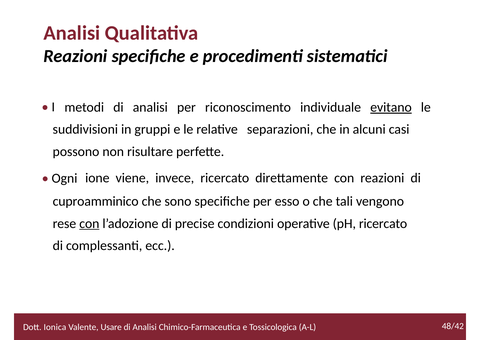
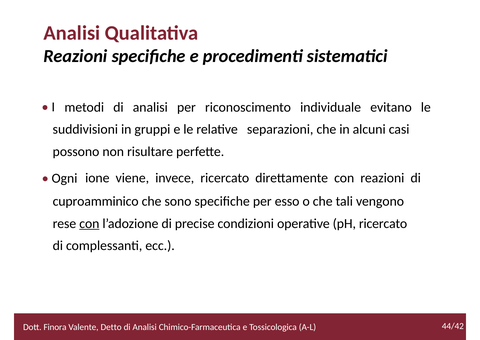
evitano underline: present -> none (391, 107)
48/42: 48/42 -> 44/42 (453, 325)
Ionica: Ionica -> Finora (55, 327)
Usare: Usare -> Detto (111, 327)
